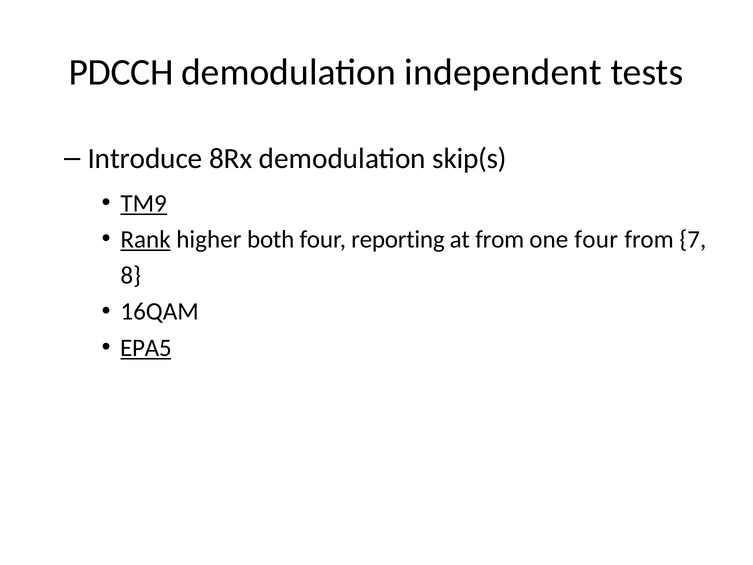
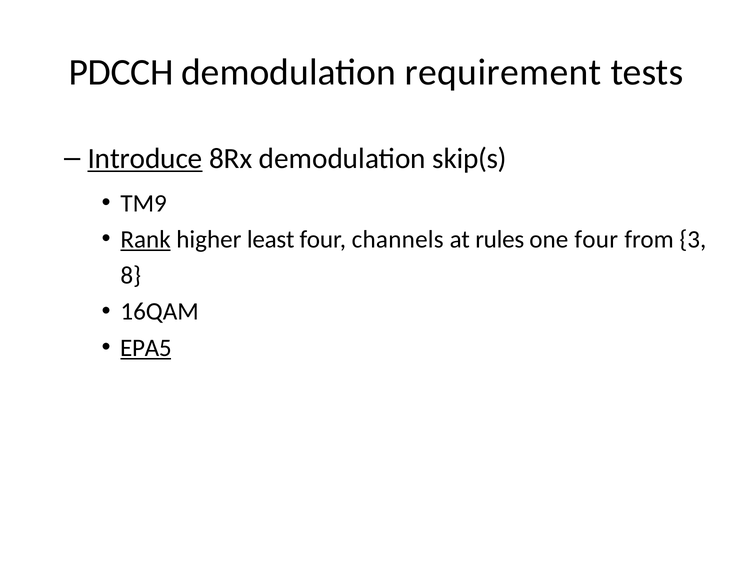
independent: independent -> requirement (503, 72)
Introduce underline: none -> present (145, 159)
TM9 underline: present -> none (144, 203)
both: both -> least (271, 239)
reporting: reporting -> channels (398, 239)
at from: from -> rules (500, 239)
7: 7 -> 3 (693, 239)
